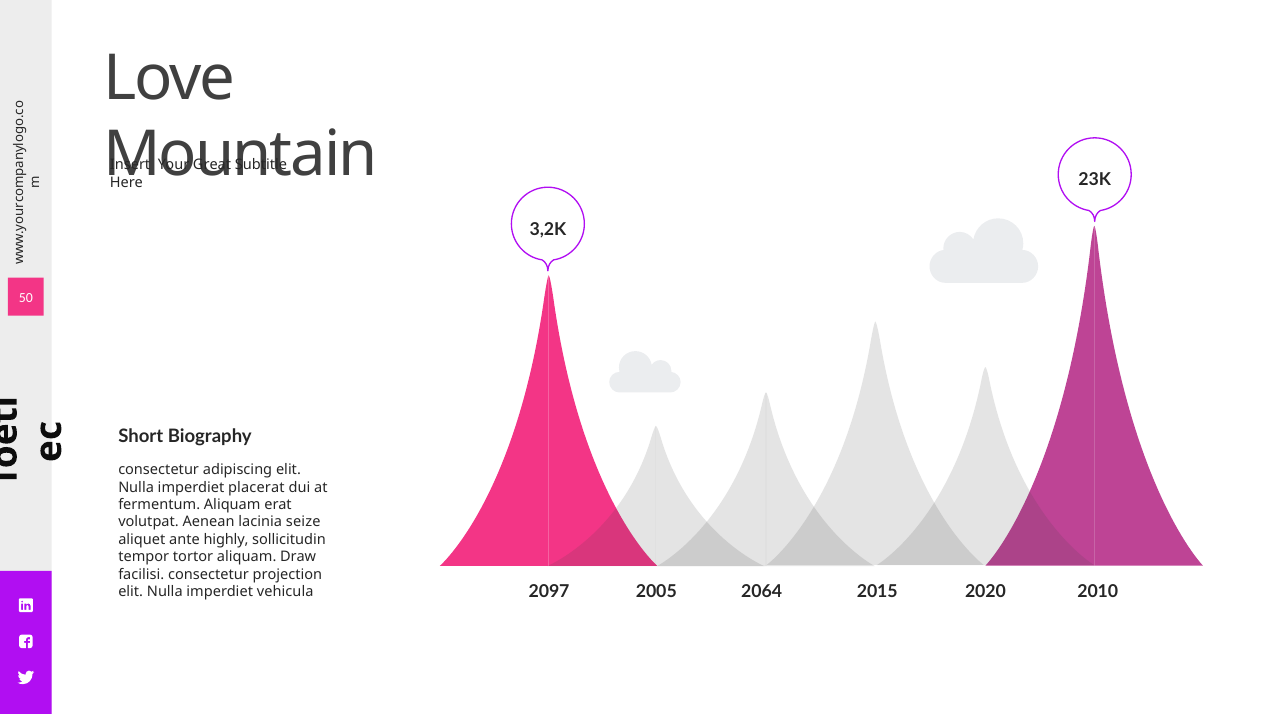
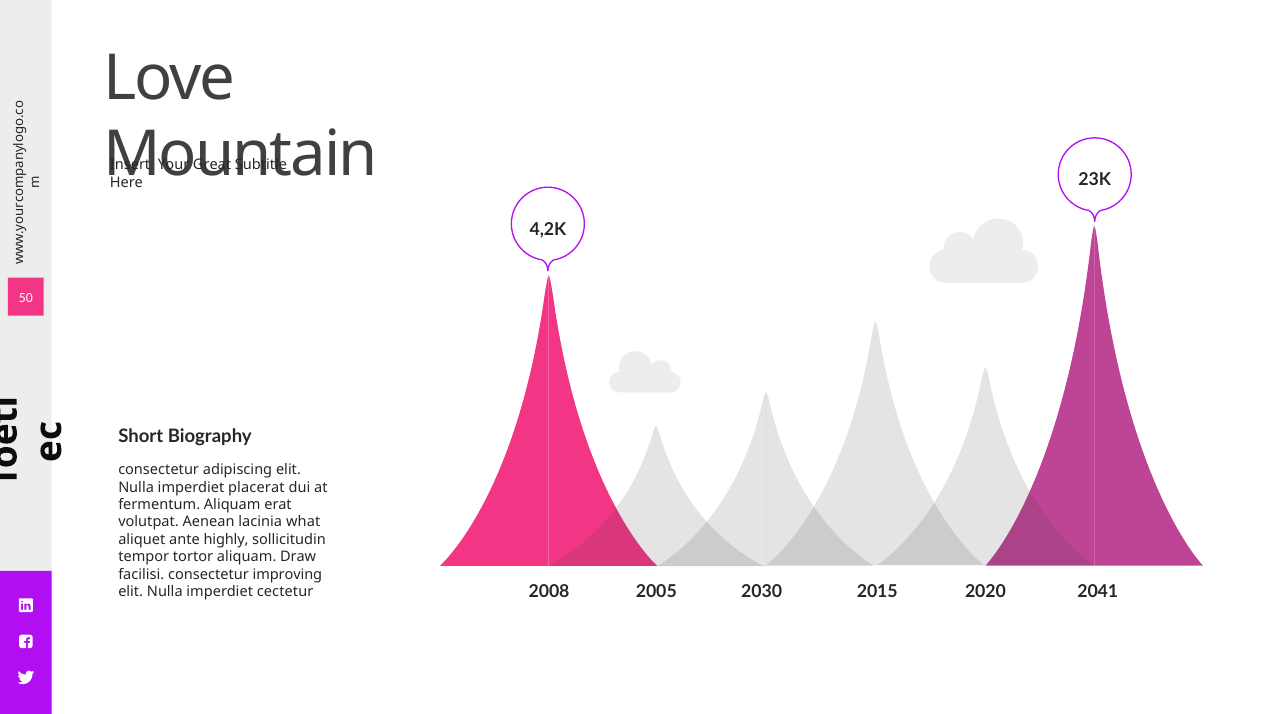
3,2K: 3,2K -> 4,2K (548, 229)
seize: seize -> what (303, 522)
projection: projection -> improving (287, 575)
2097: 2097 -> 2008 (549, 592)
2064: 2064 -> 2030 (762, 592)
2010: 2010 -> 2041 (1098, 592)
vehicula: vehicula -> cectetur (285, 592)
